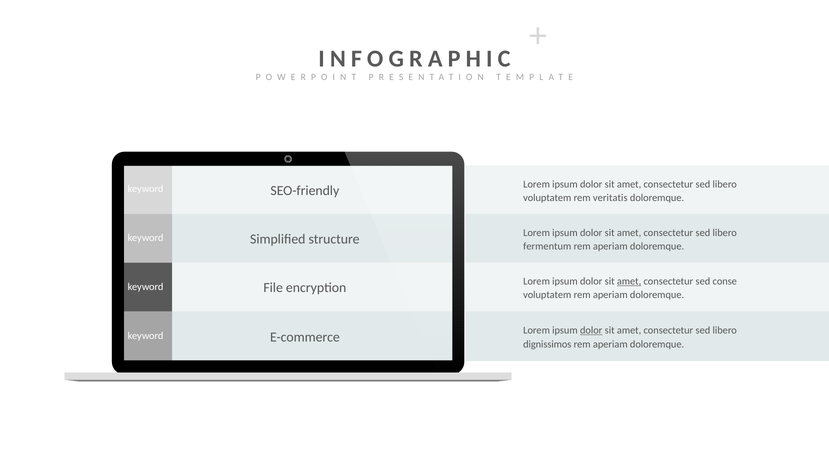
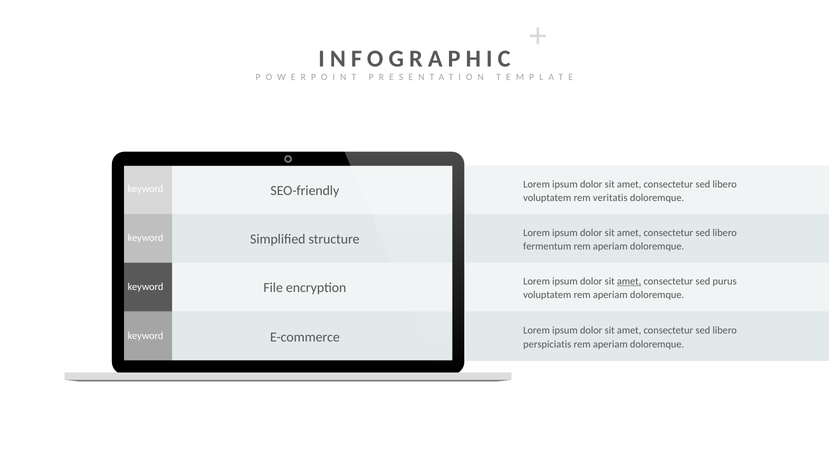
conse: conse -> purus (725, 281)
dolor underline: present -> none (591, 330)
dignissimos: dignissimos -> perspiciatis (547, 344)
